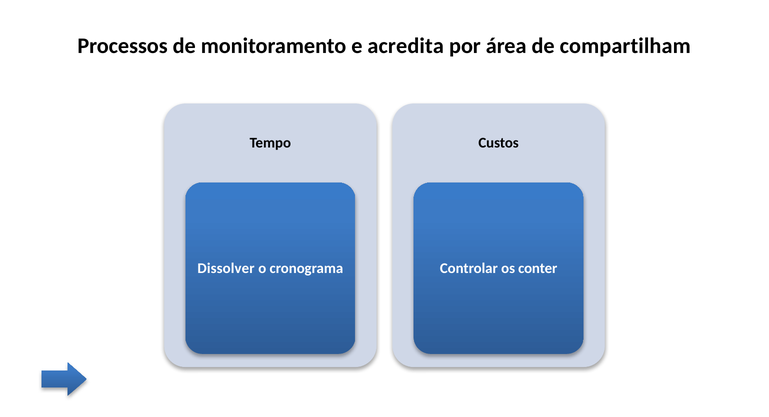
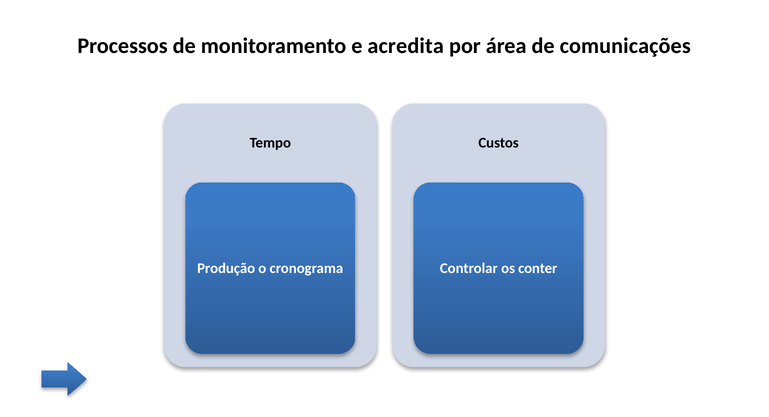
compartilham: compartilham -> comunicações (625, 46)
Dissolver: Dissolver -> Produção (226, 268)
